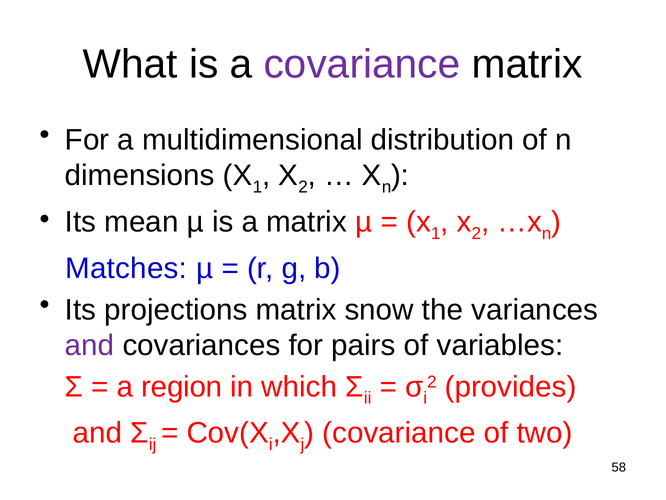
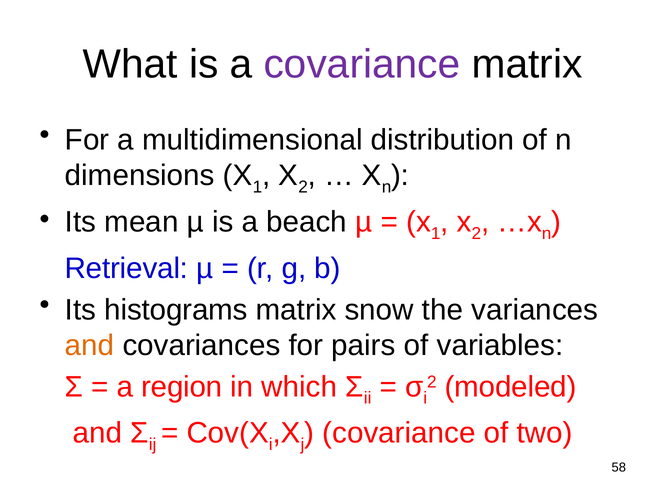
a matrix: matrix -> beach (307, 222)
Matches: Matches -> Retrieval (126, 268)
projections: projections -> histograms (176, 309)
and colour: purple -> orange (90, 345)
provides: provides -> modeled (511, 386)
